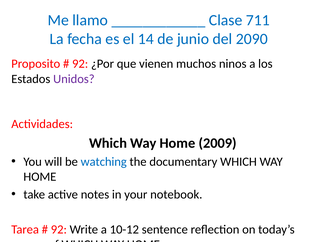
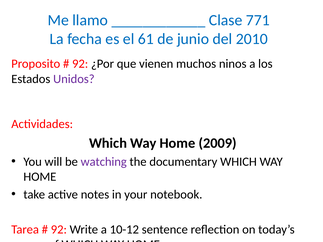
711: 711 -> 771 (258, 20)
14: 14 -> 61 (146, 39)
2090: 2090 -> 2010 (252, 39)
watching colour: blue -> purple (104, 162)
